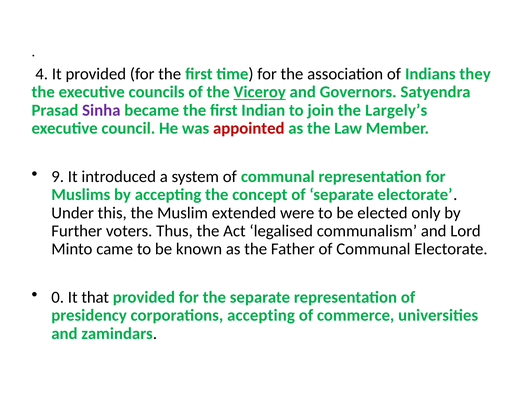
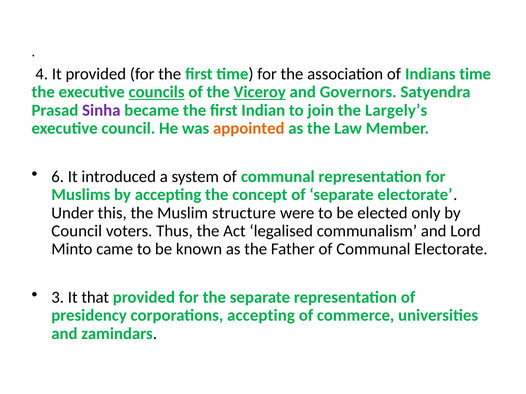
Indians they: they -> time (475, 74)
councils underline: none -> present (157, 92)
appointed colour: red -> orange (249, 129)
9: 9 -> 6 (58, 177)
extended: extended -> structure (244, 213)
Further: Further -> Council (77, 231)
0: 0 -> 3 (58, 298)
